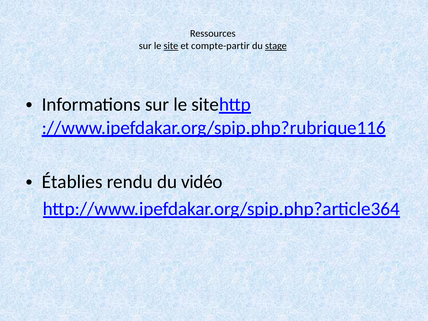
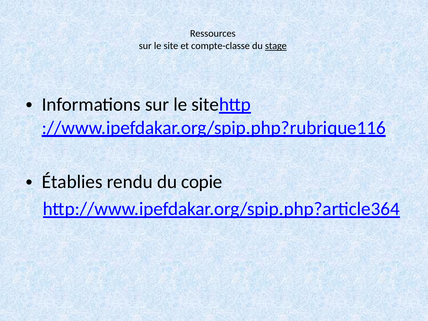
site underline: present -> none (171, 46)
compte-partir: compte-partir -> compte-classe (220, 46)
vidéo: vidéo -> copie (202, 182)
